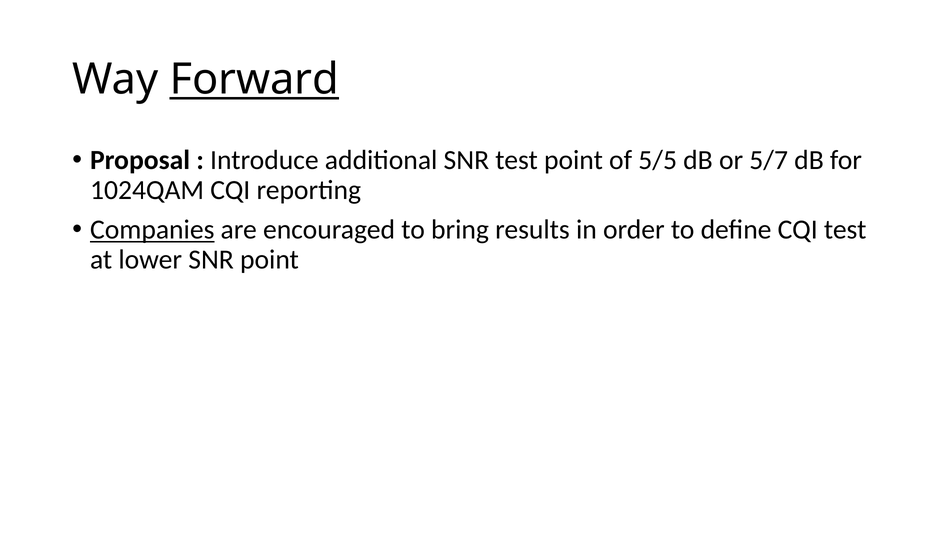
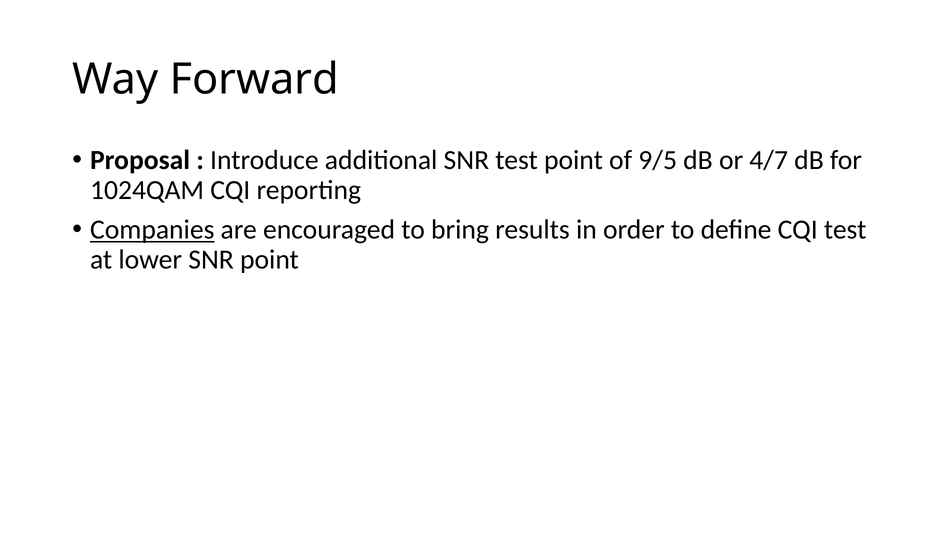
Forward underline: present -> none (254, 80)
5/5: 5/5 -> 9/5 (658, 160)
5/7: 5/7 -> 4/7 (769, 160)
